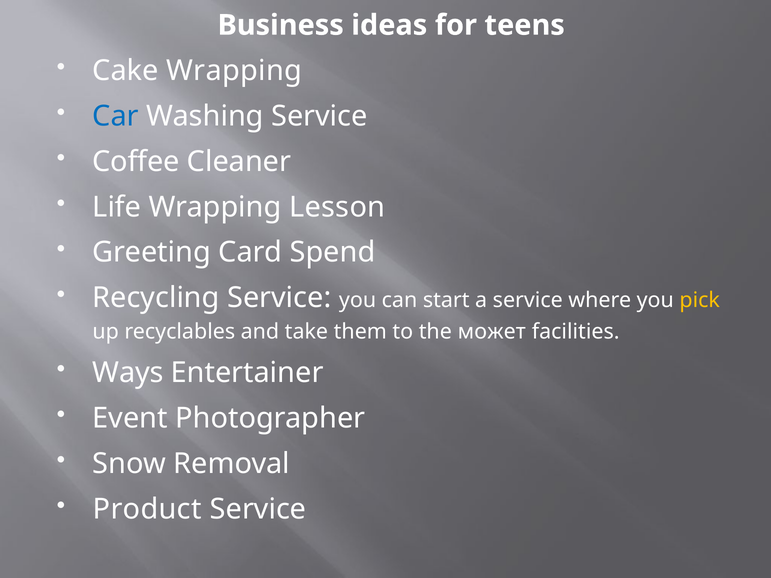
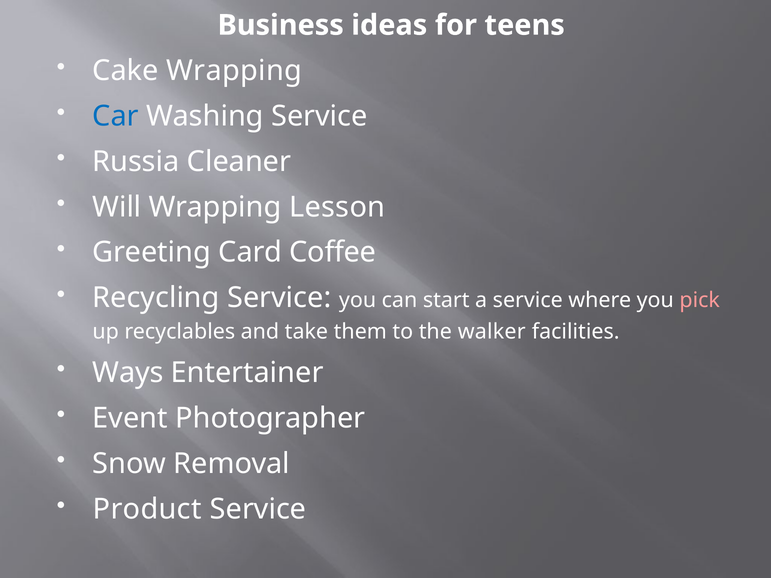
Coffee: Coffee -> Russia (136, 162)
Life: Life -> Will (117, 207)
Spend: Spend -> Coffee (333, 253)
pick colour: yellow -> pink (700, 301)
может: может -> walker (492, 332)
